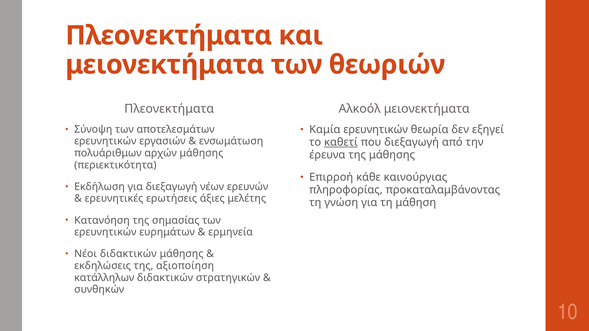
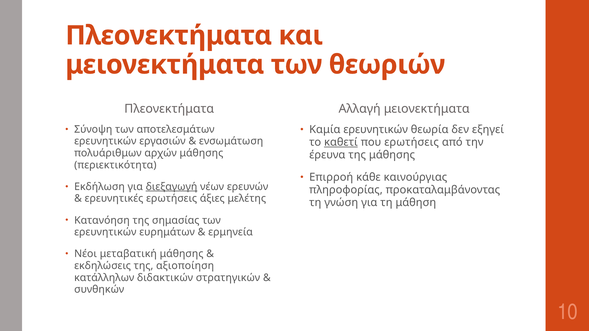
Αλκοόλ: Αλκοόλ -> Αλλαγή (360, 109)
που διεξαγωγή: διεξαγωγή -> ερωτήσεις (412, 142)
διεξαγωγή underline: none -> present (172, 187)
Νέοι διδακτικών: διδακτικών -> μεταβατική (128, 254)
